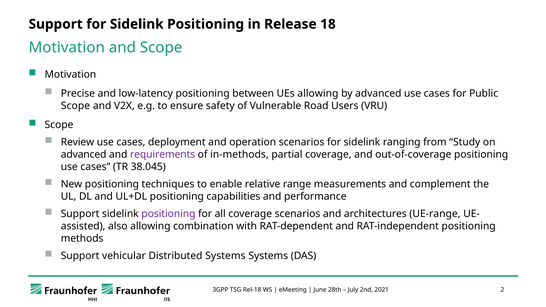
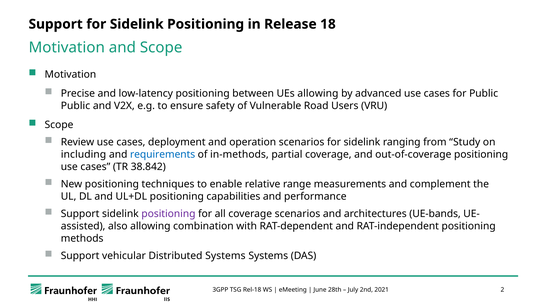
Scope: Scope -> Public (76, 106)
advanced: advanced -> including (84, 155)
requirements colour: purple -> blue (163, 155)
38.045: 38.045 -> 38.842 (148, 167)
UE-range: UE-range -> UE-bands (435, 214)
